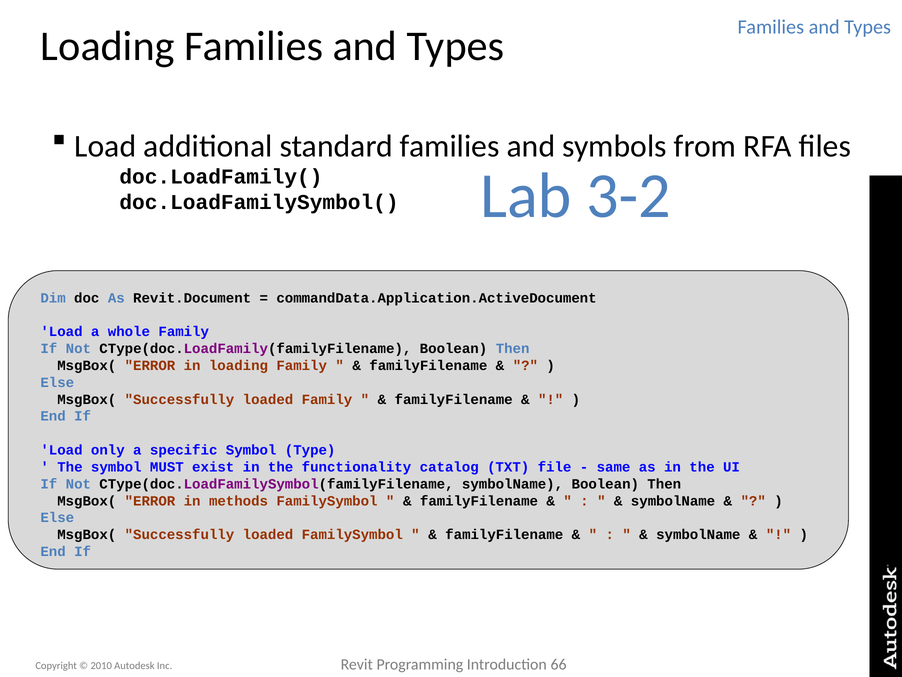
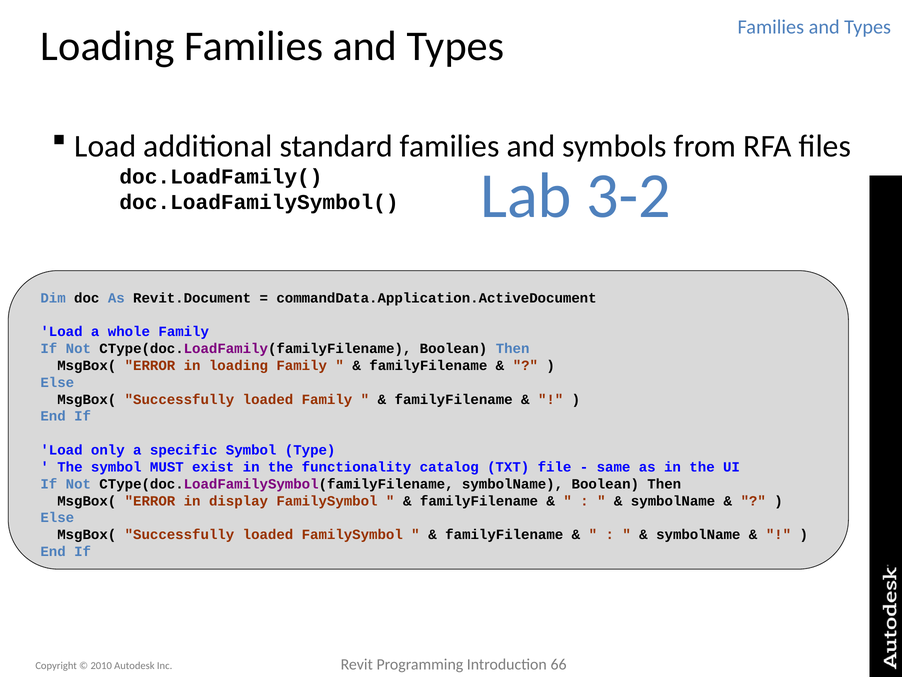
methods: methods -> display (239, 501)
